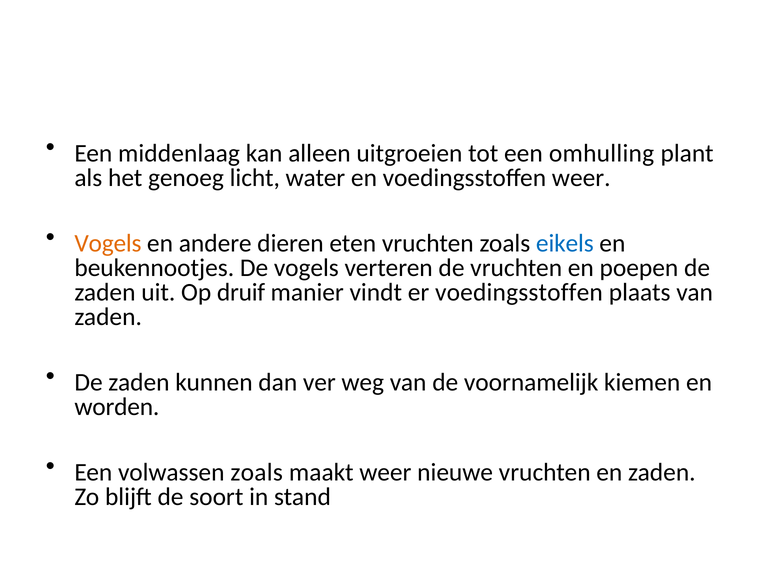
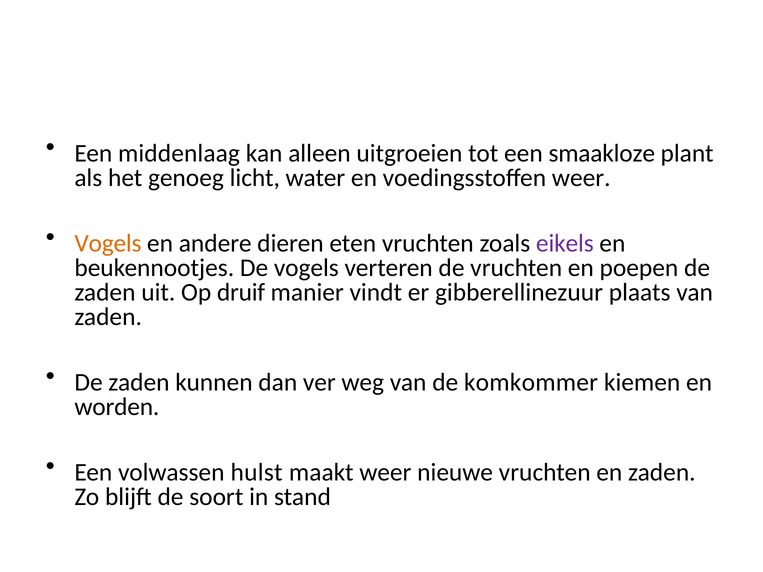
omhulling: omhulling -> smaakloze (602, 153)
eikels colour: blue -> purple (565, 244)
er voedingsstoffen: voedingsstoffen -> gibberellinezuur (519, 292)
voornamelijk: voornamelijk -> komkommer (531, 383)
volwassen zoals: zoals -> hulst (257, 473)
